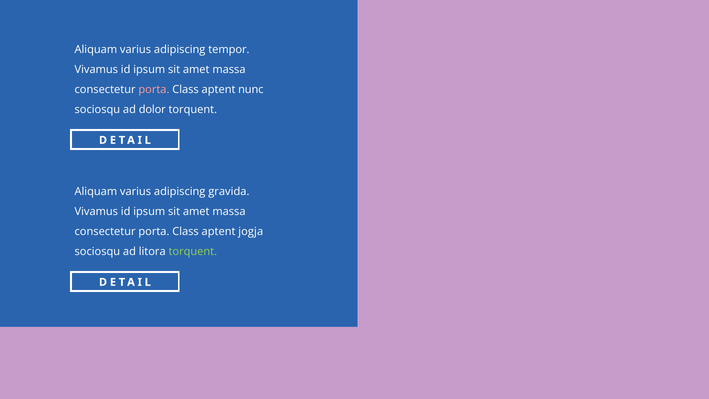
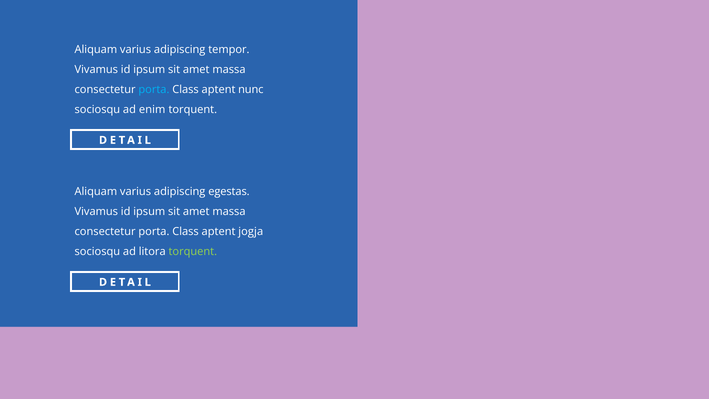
porta colour: pink -> light blue (154, 90)
dolor: dolor -> enim (152, 110)
gravida: gravida -> egestas (229, 192)
